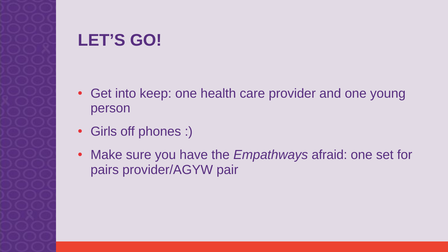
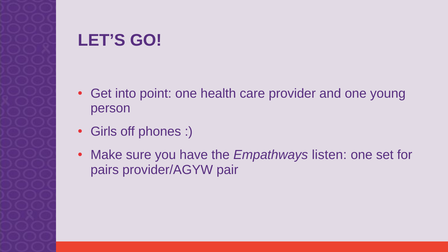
keep: keep -> point (156, 93)
afraid: afraid -> listen (329, 155)
